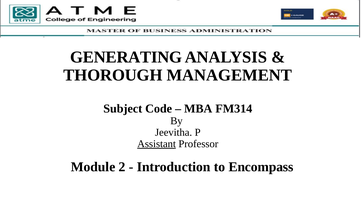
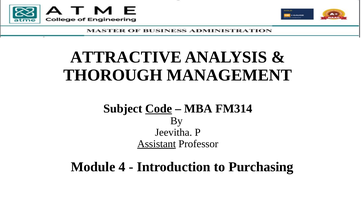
GENERATING: GENERATING -> ATTRACTIVE (126, 57)
Code underline: none -> present (159, 108)
2: 2 -> 4 (122, 167)
Encompass: Encompass -> Purchasing (261, 167)
